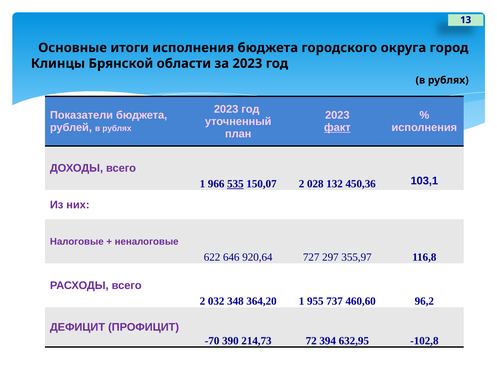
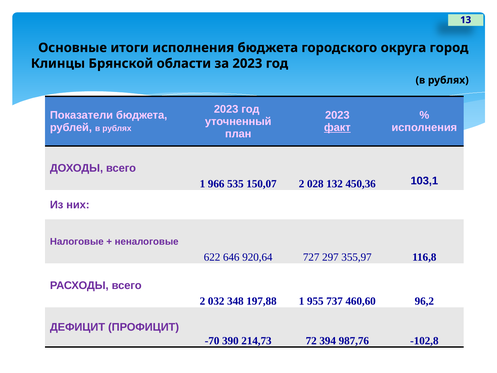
535 underline: present -> none (235, 184)
364,20: 364,20 -> 197,88 (262, 301)
632,95: 632,95 -> 987,76 (354, 341)
